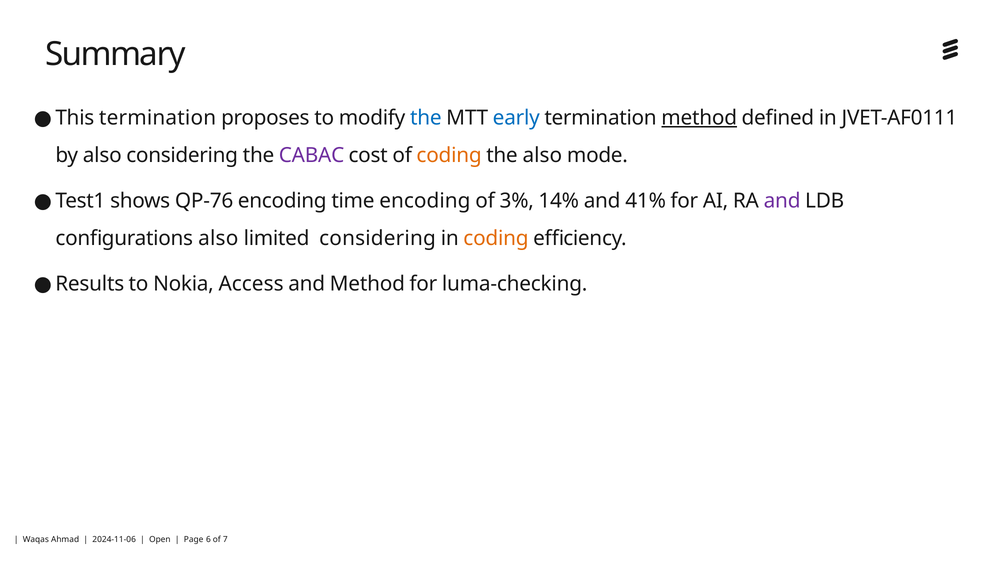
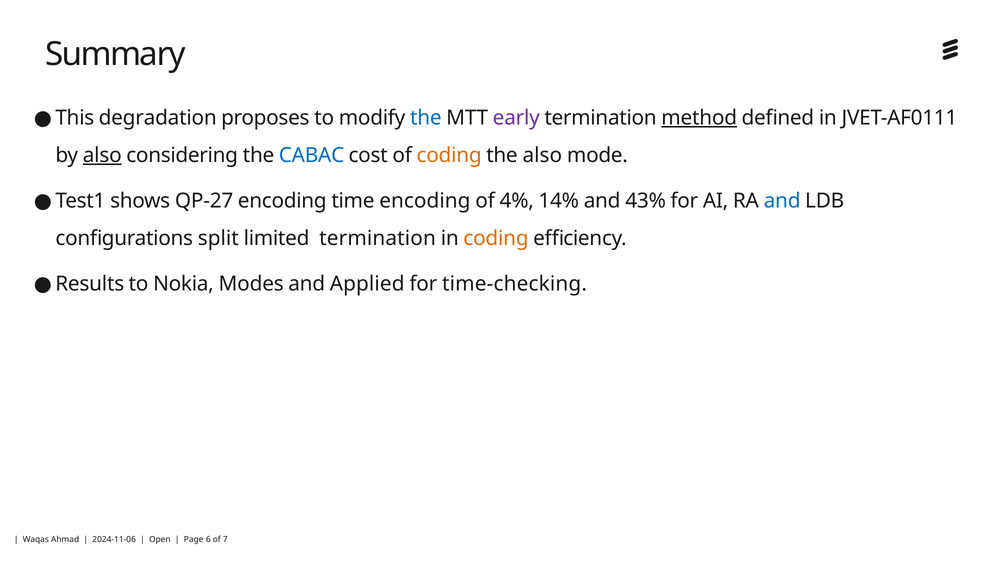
This termination: termination -> degradation (158, 118)
early colour: blue -> purple (516, 118)
also underline: none -> present (102, 155)
CABAC colour: purple -> blue (312, 155)
QP-76: QP-76 -> QP-27 (204, 201)
3%: 3% -> 4% (517, 201)
41%: 41% -> 43% (646, 201)
and colour: purple -> blue (782, 201)
configurations also: also -> split (218, 238)
limited considering: considering -> termination (378, 238)
Access: Access -> Modes (251, 284)
and Method: Method -> Applied (367, 284)
luma-checking: luma-checking -> time-checking (515, 284)
